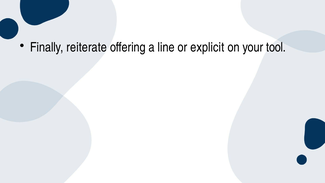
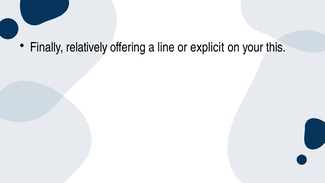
reiterate: reiterate -> relatively (87, 47)
tool: tool -> this (276, 47)
